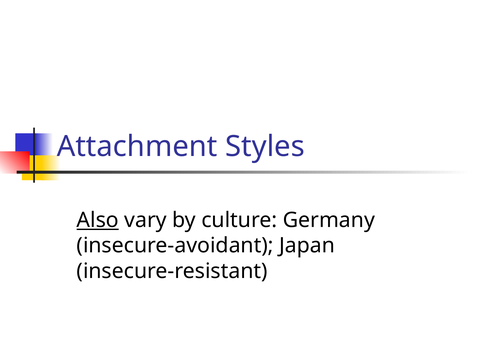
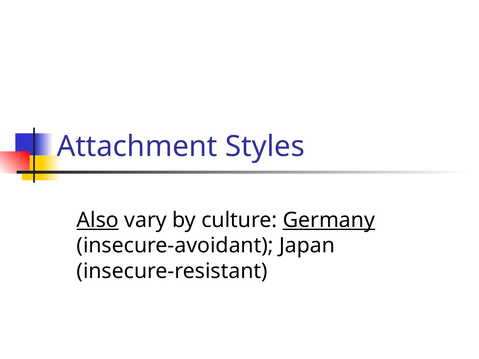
Germany underline: none -> present (329, 220)
